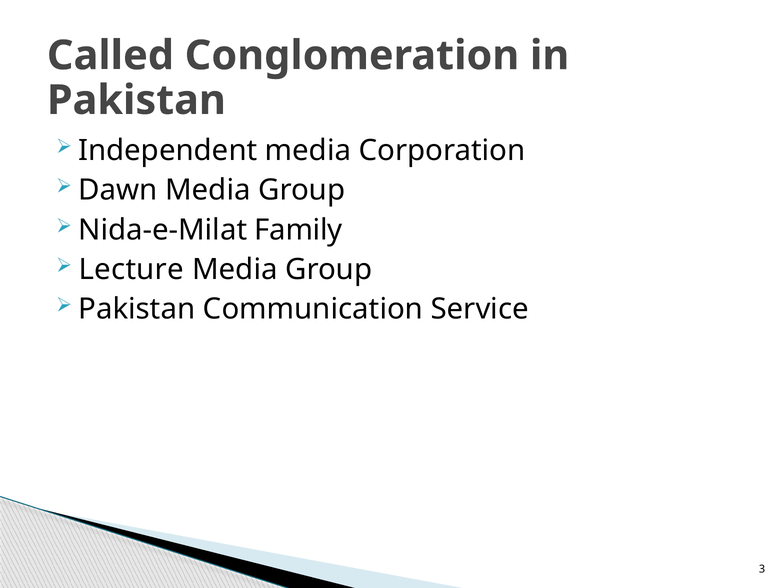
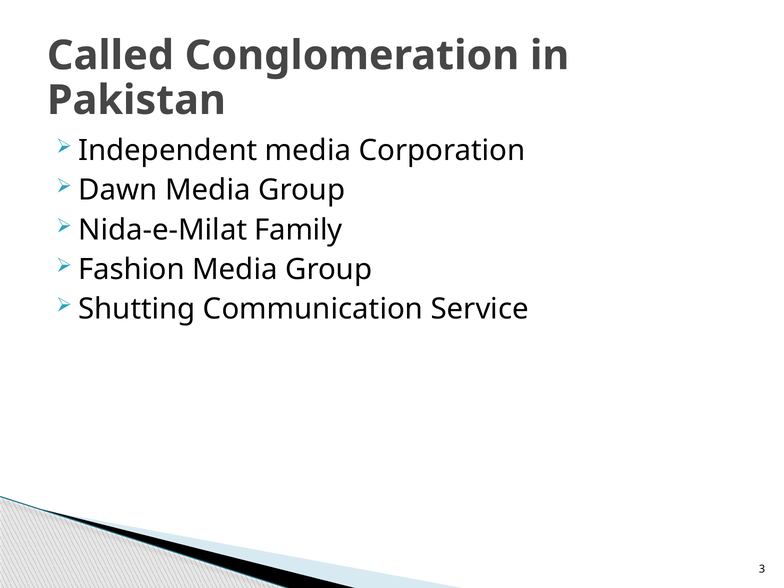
Lecture: Lecture -> Fashion (131, 270)
Pakistan: Pakistan -> Shutting (137, 309)
